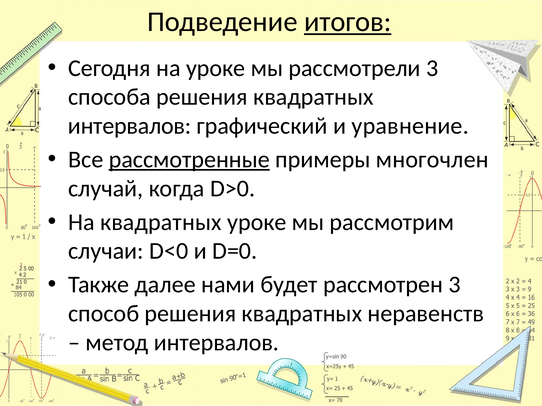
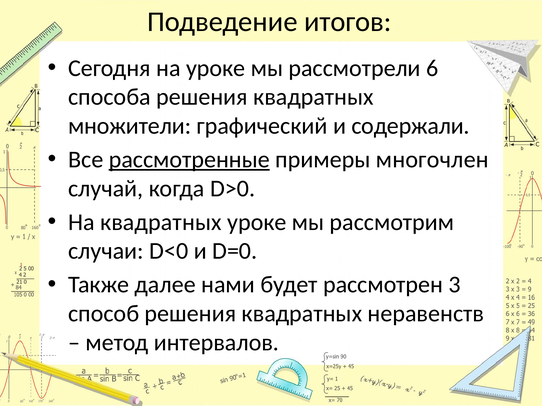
итогов underline: present -> none (348, 22)
рассмотрели 3: 3 -> 6 (432, 68)
интервалов: интервалов -> множители (130, 126)
уравнение: уравнение -> содержали (410, 126)
